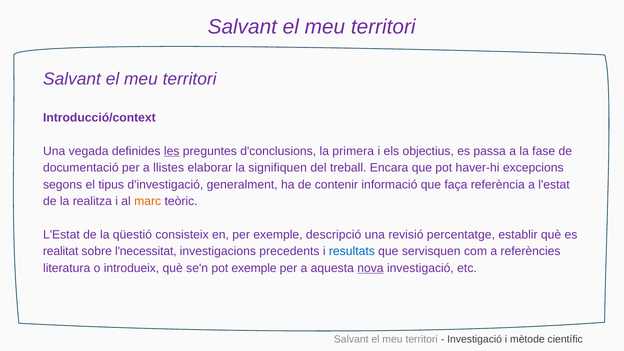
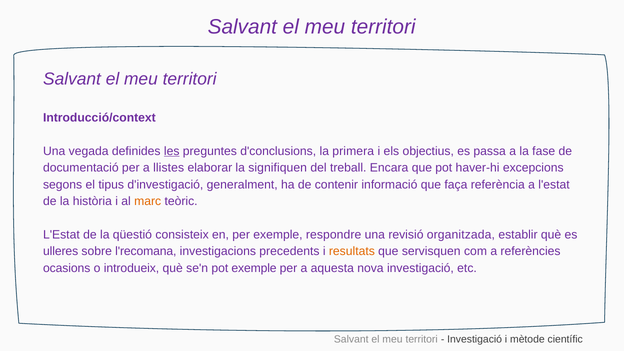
realitza: realitza -> història (92, 201)
descripció: descripció -> respondre (334, 235)
percentatge: percentatge -> organitzada (461, 235)
realitat: realitat -> ulleres (61, 251)
l'necessitat: l'necessitat -> l'recomana (146, 251)
resultats colour: blue -> orange (352, 251)
literatura: literatura -> ocasions (67, 268)
nova underline: present -> none (370, 268)
